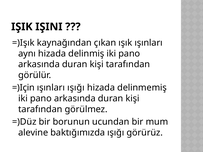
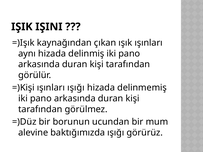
=)Için: =)Için -> =)Kişi (23, 88)
